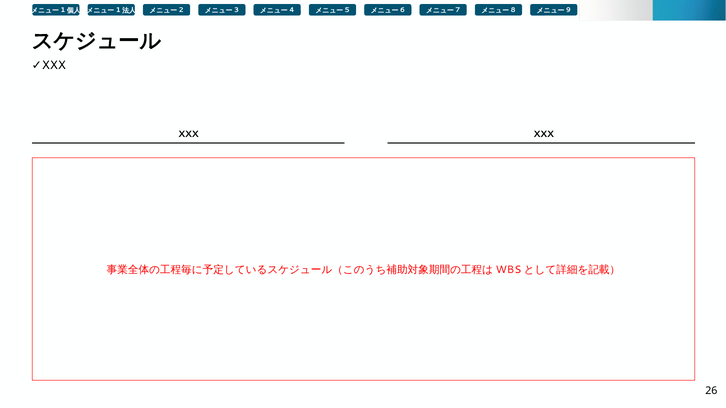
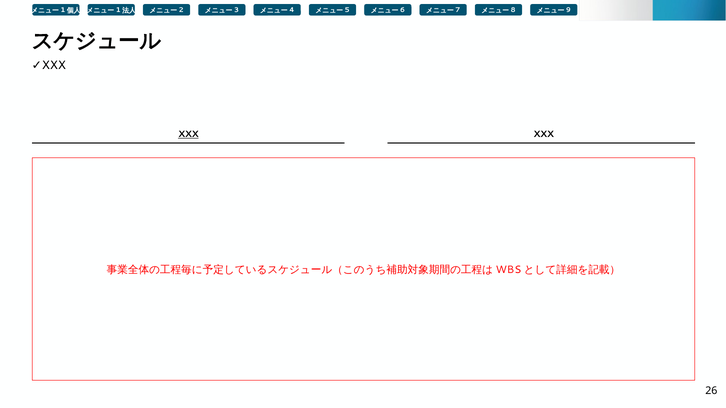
XXX underline: none -> present (188, 135)
